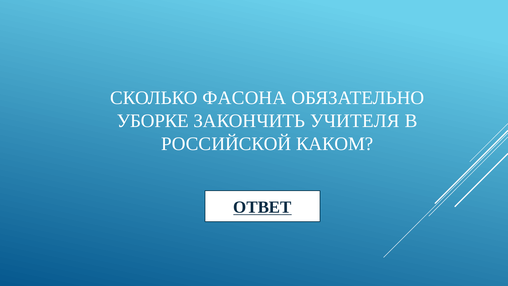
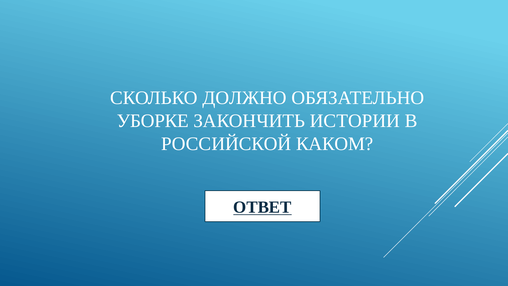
ФАСОНА: ФАСОНА -> ДОЛЖНО (245, 98)
УЧИТЕЛЯ: УЧИТЕЛЯ -> ИСТОРИИ (355, 121)
